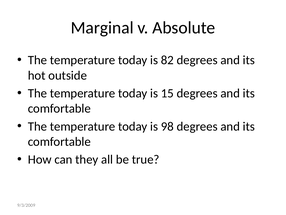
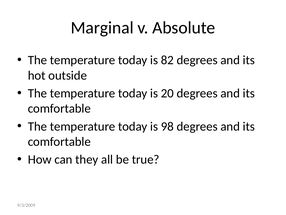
15: 15 -> 20 (167, 93)
